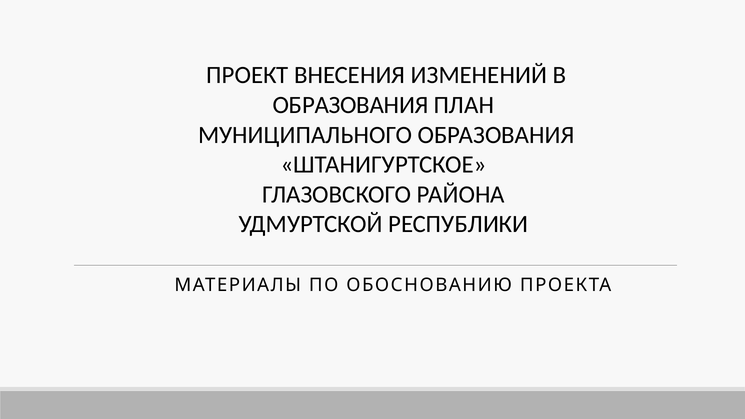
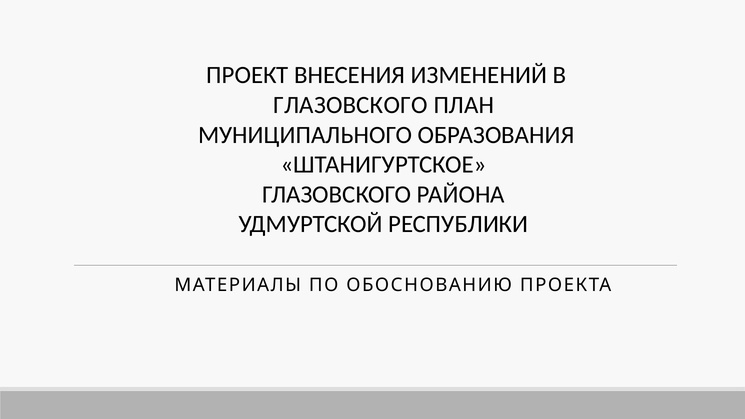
ОБРАЗОВАНИЯ: ОБРАЗОВАНИЯ -> ГЛАЗОВСКОГО (350, 105)
